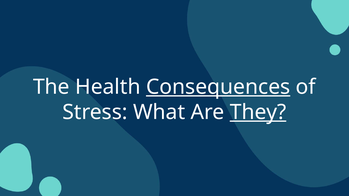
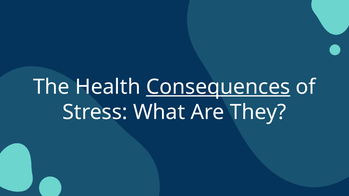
They underline: present -> none (258, 112)
